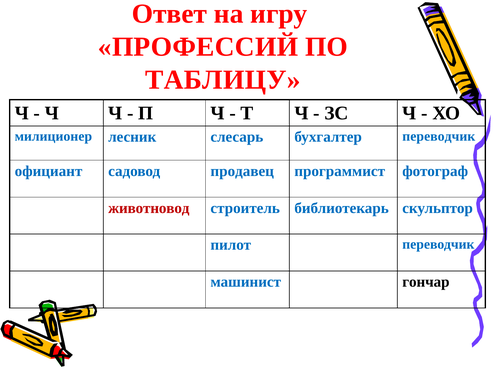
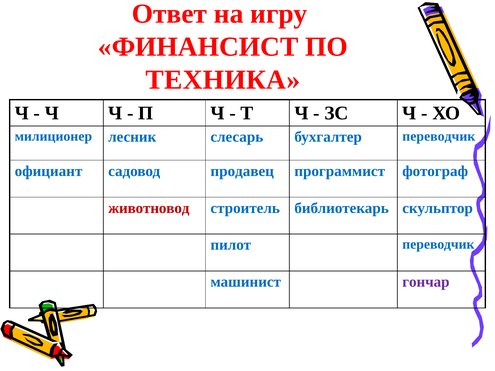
ПРОФЕССИЙ: ПРОФЕССИЙ -> ФИНАНСИСТ (198, 47)
ТАБЛИЦУ: ТАБЛИЦУ -> ТЕХНИКА (223, 80)
гончар colour: black -> purple (426, 282)
